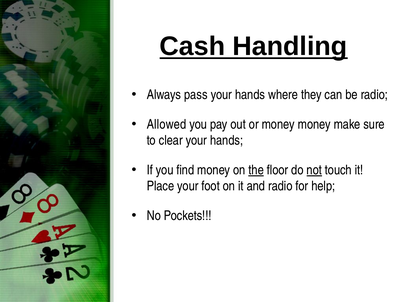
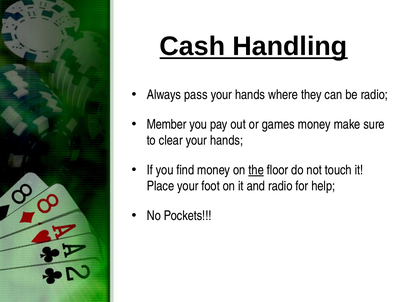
Allowed: Allowed -> Member (167, 125)
or money: money -> games (278, 125)
not underline: present -> none (314, 170)
